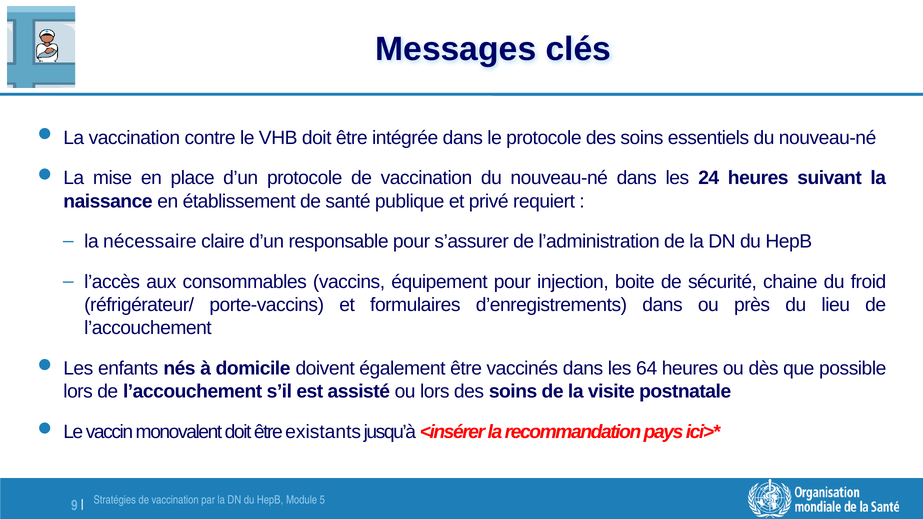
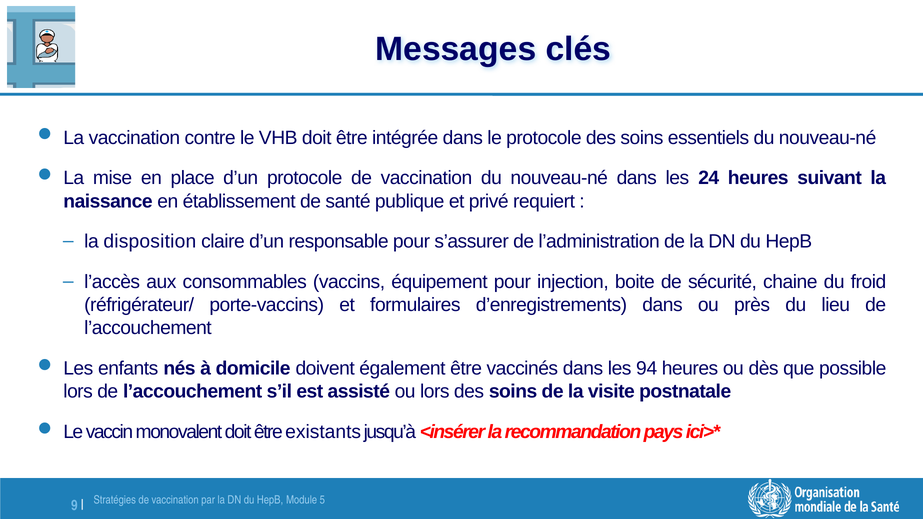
nécessaire: nécessaire -> disposition (150, 242)
64: 64 -> 94 (647, 369)
